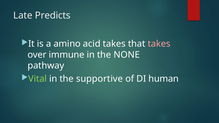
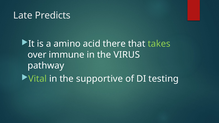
acid takes: takes -> there (114, 44)
takes colour: pink -> light green (159, 44)
NONE: NONE -> VIRUS (127, 55)
human: human -> testing (164, 79)
